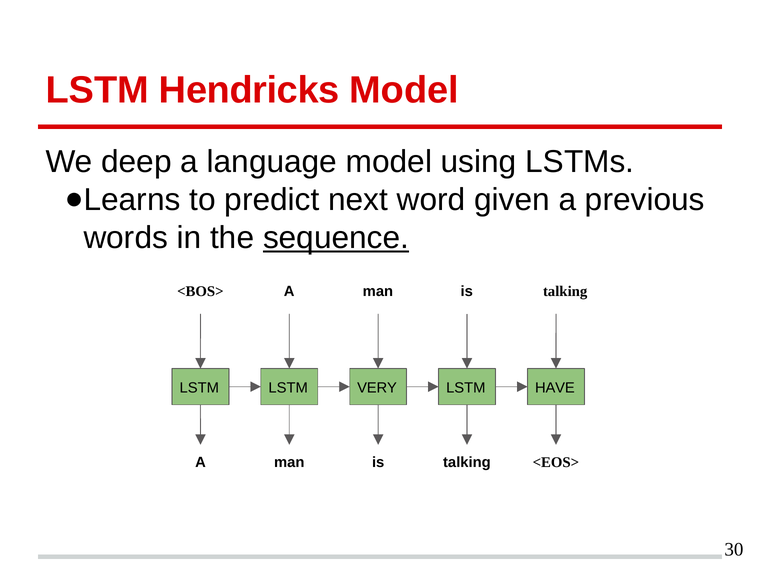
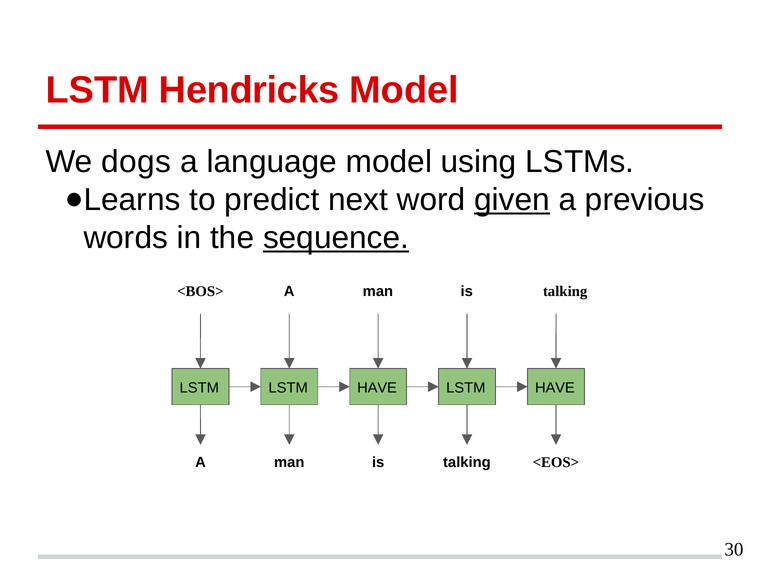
deep: deep -> dogs (136, 162)
given underline: none -> present (512, 200)
VERY: VERY -> HAVE (377, 388)
